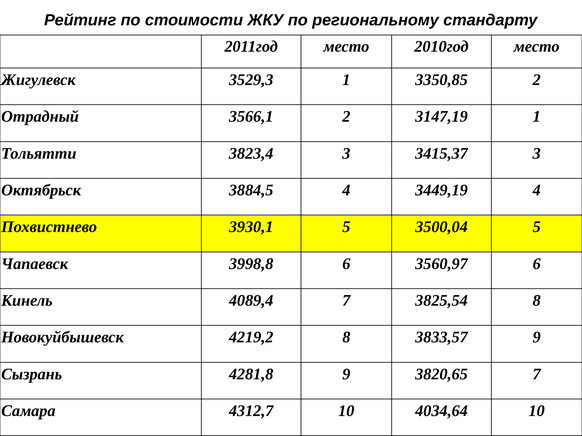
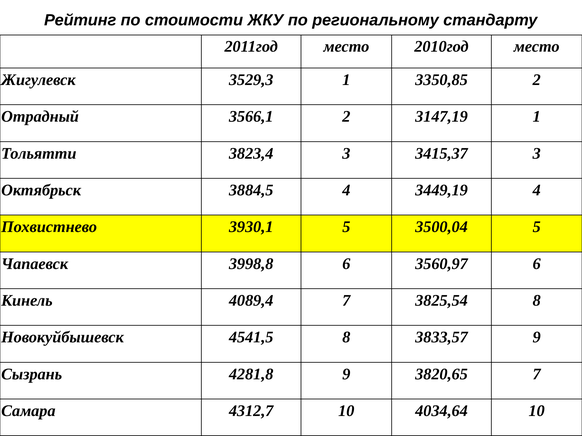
4219,2: 4219,2 -> 4541,5 (251, 338)
